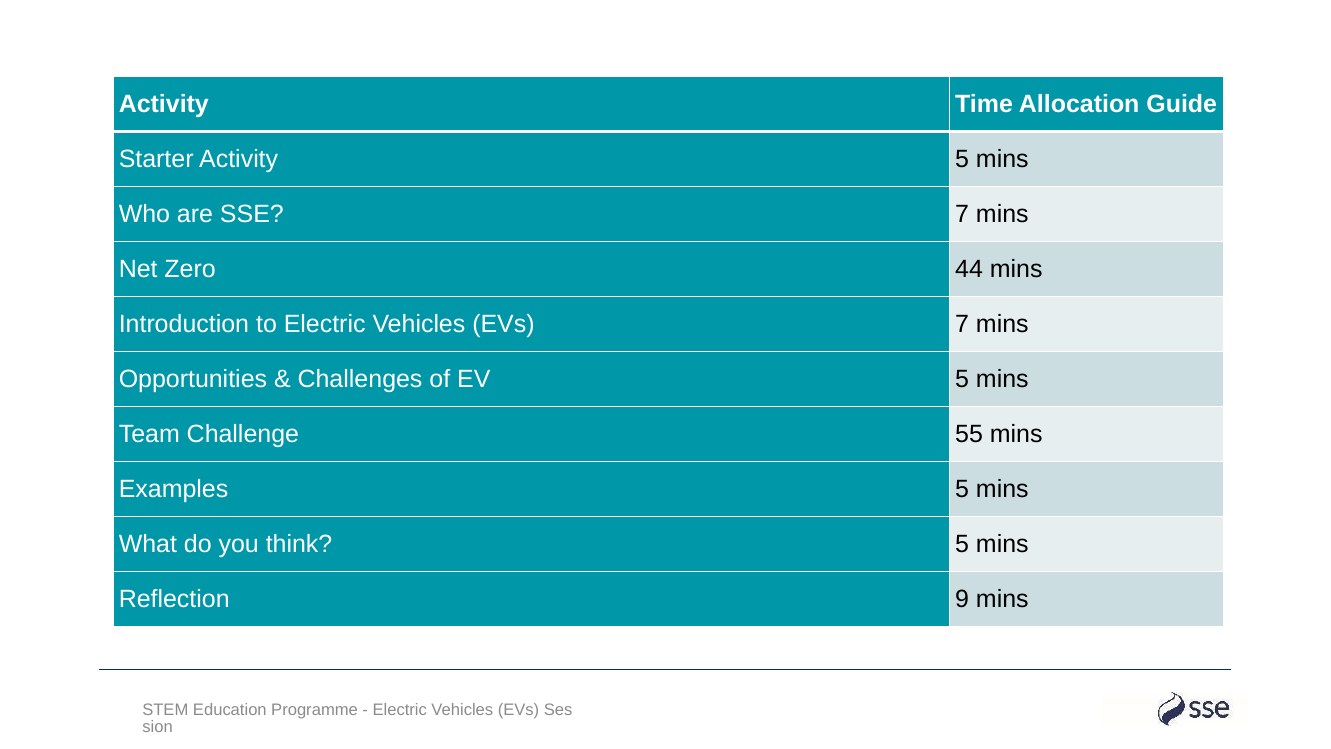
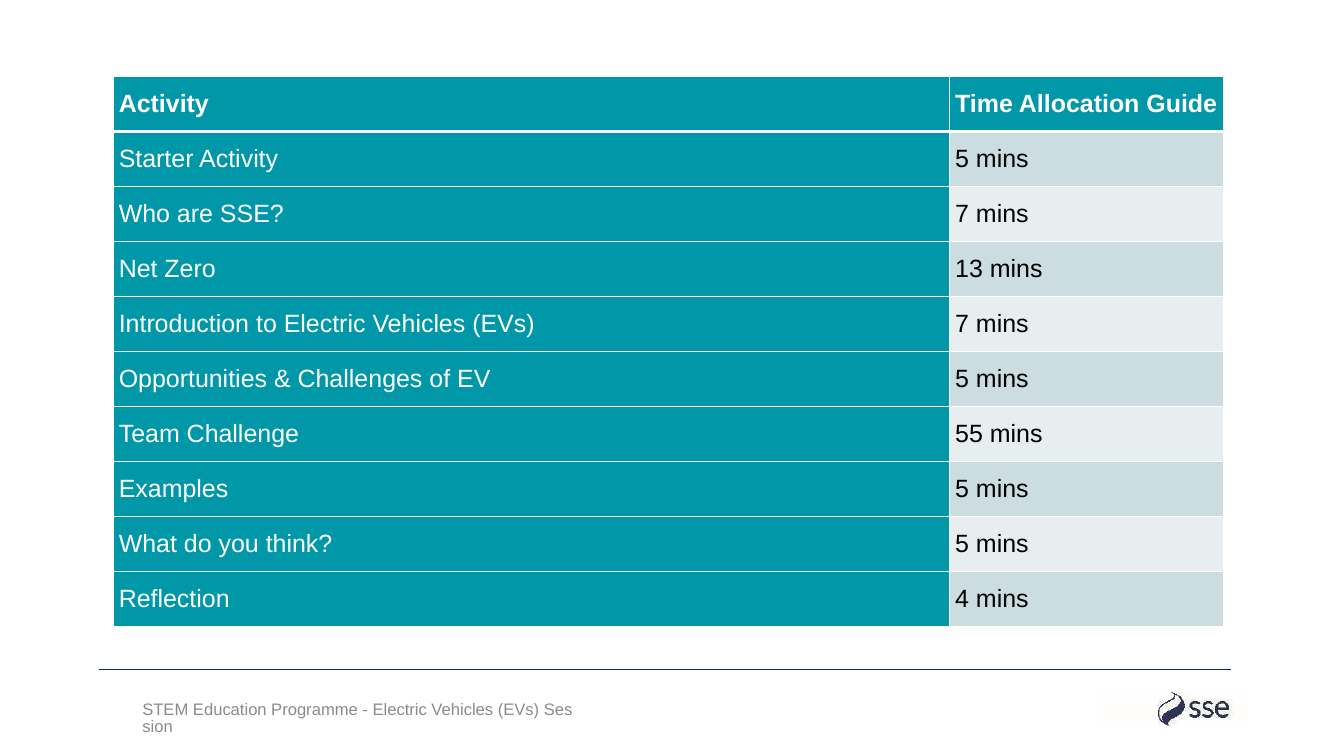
44: 44 -> 13 (969, 269)
9: 9 -> 4 (962, 599)
